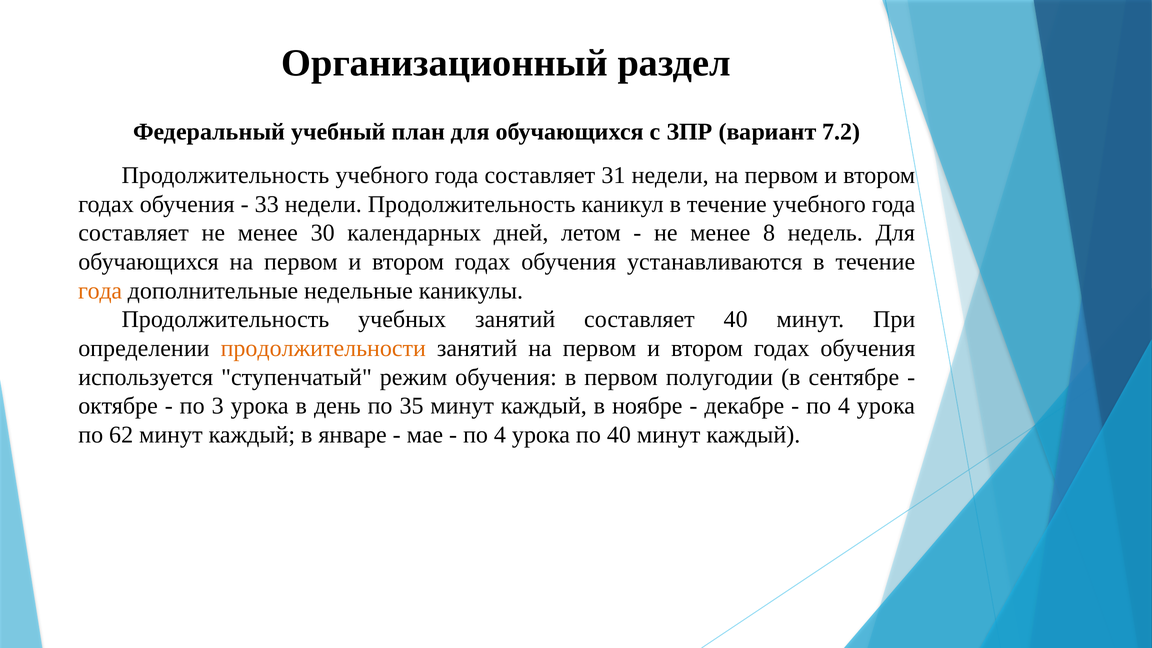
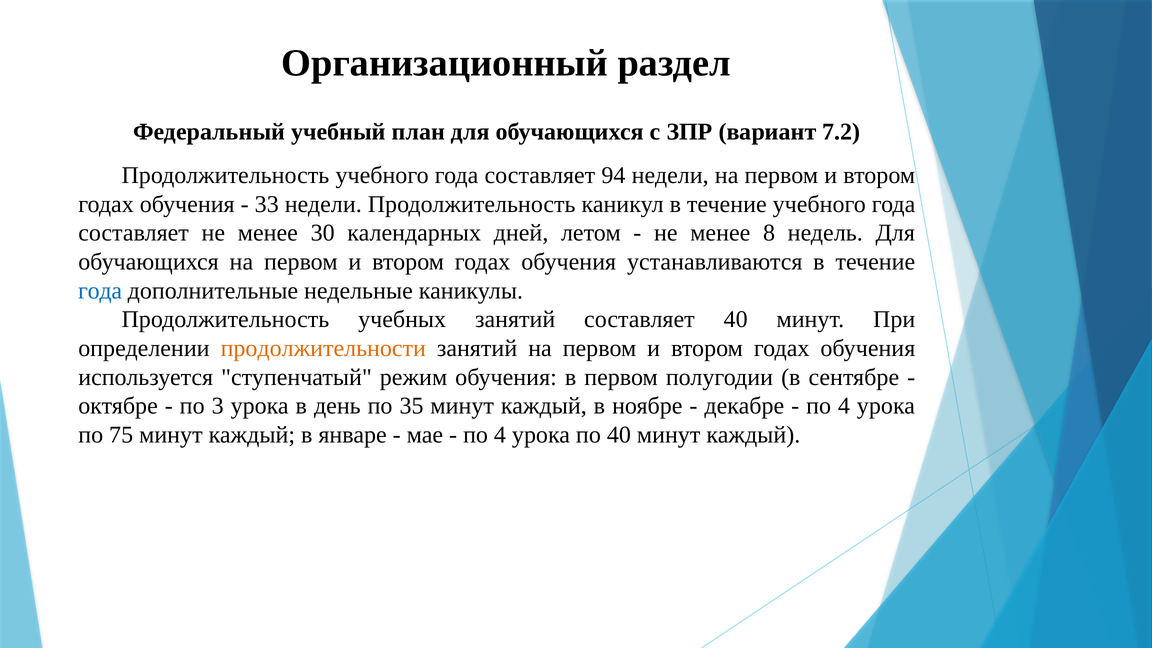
31: 31 -> 94 (613, 175)
года colour: orange -> blue (100, 291)
62: 62 -> 75 (121, 435)
